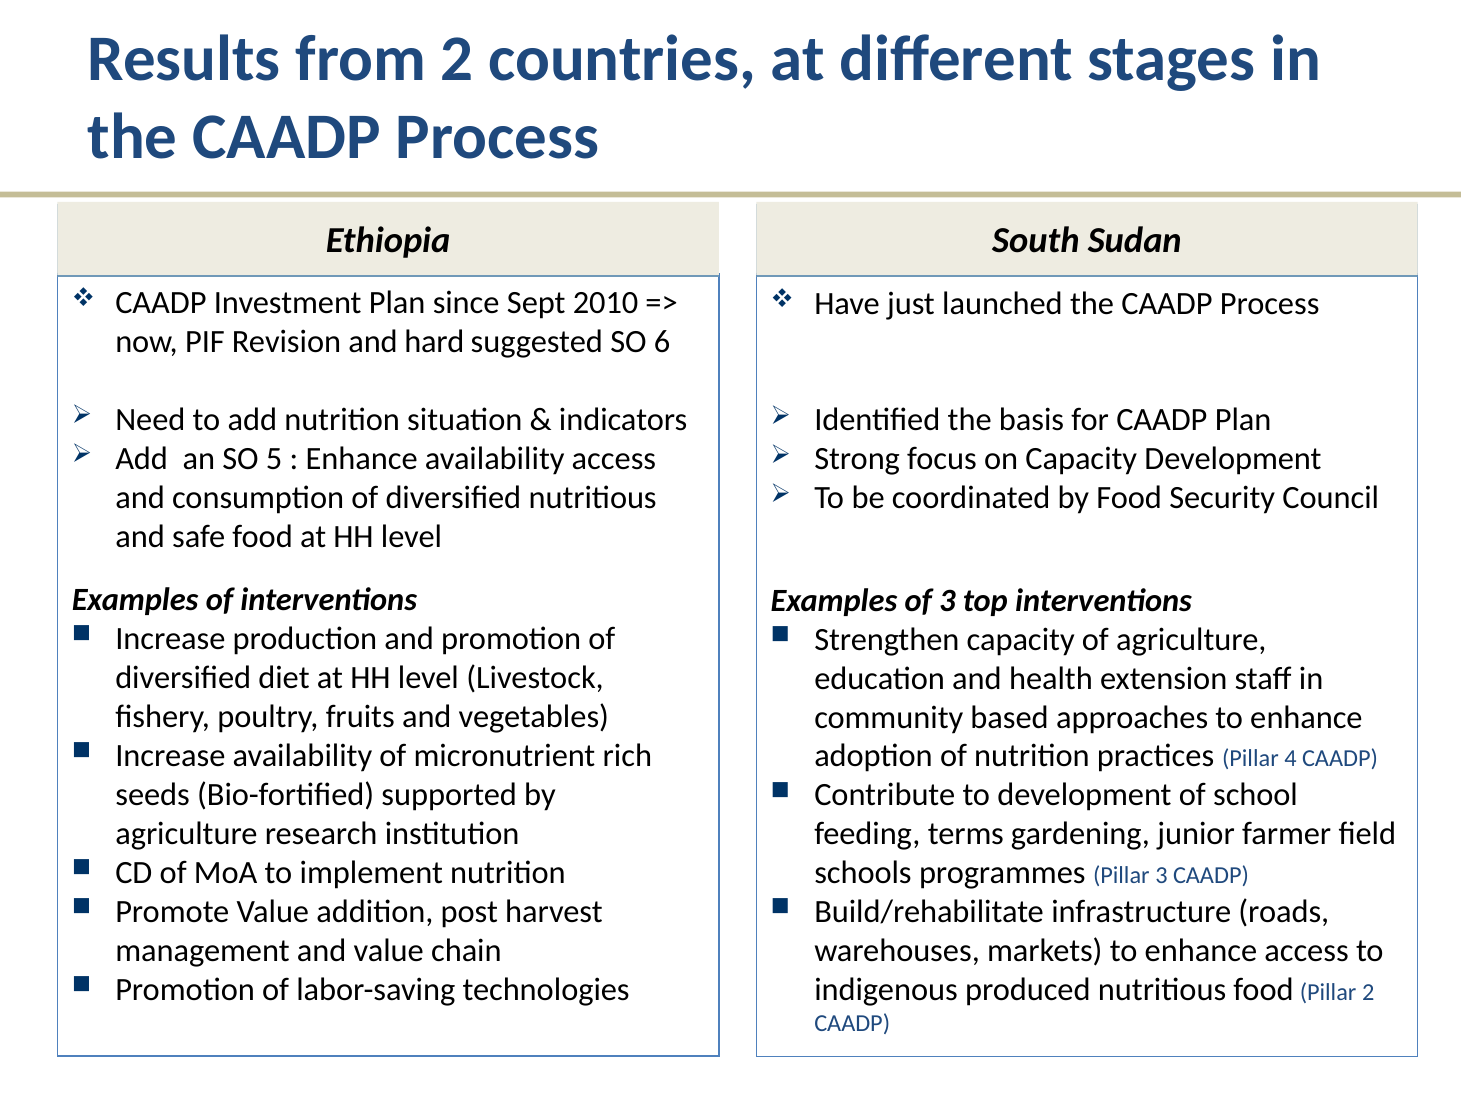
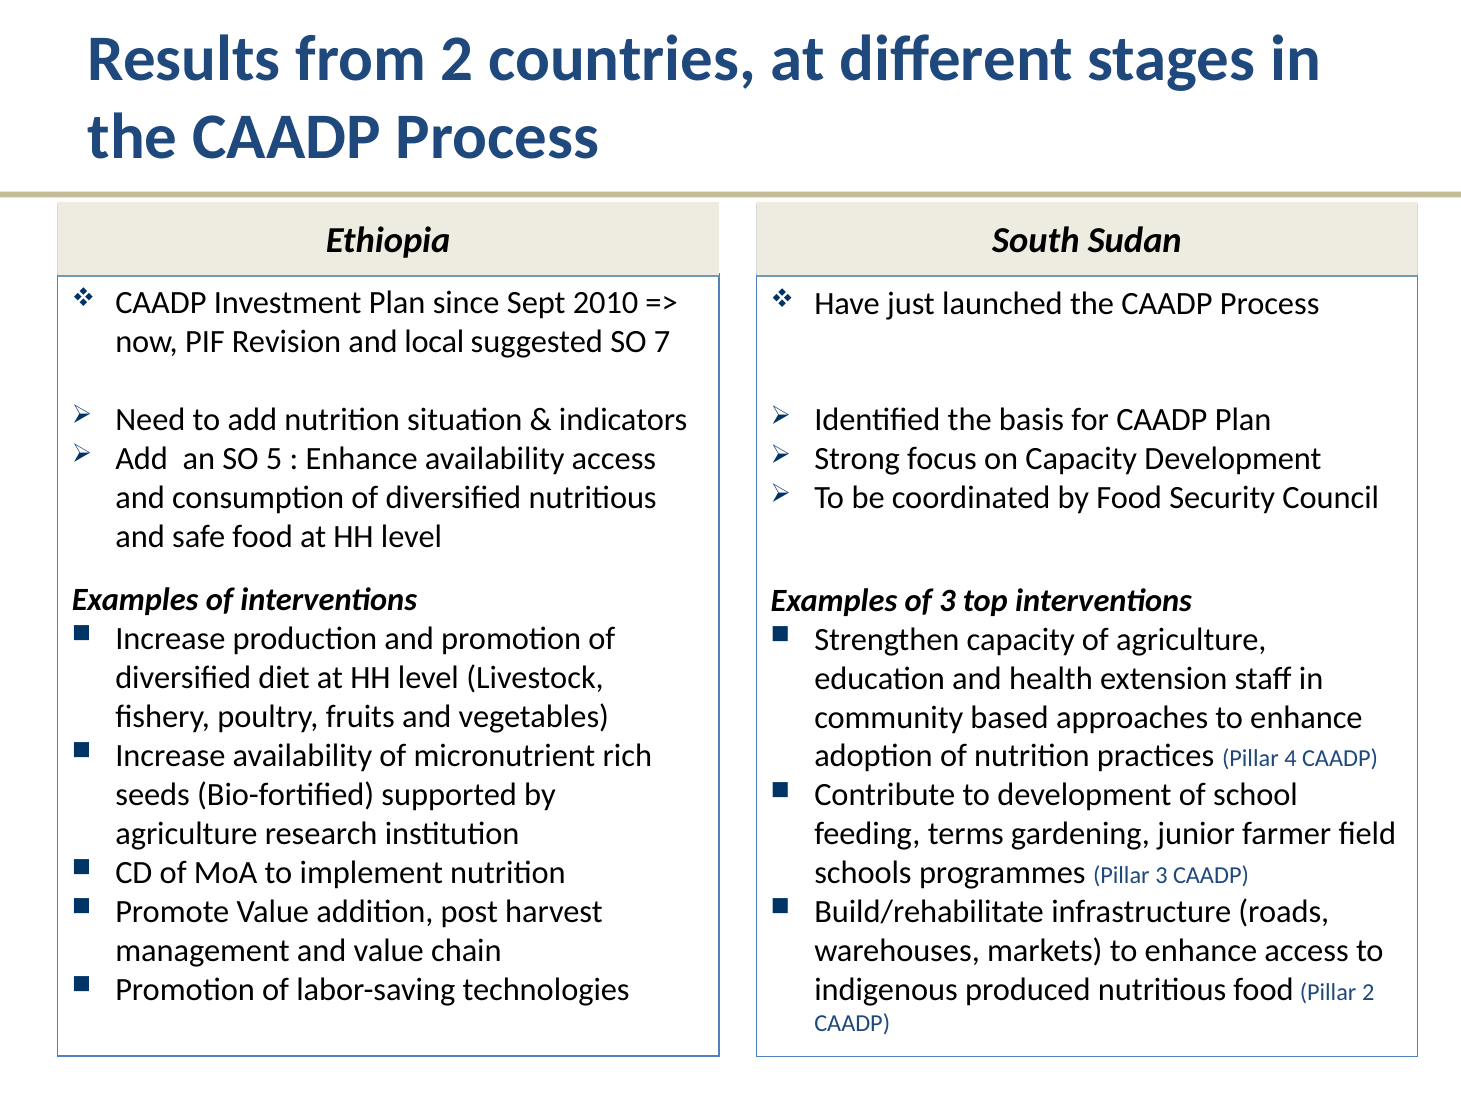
hard: hard -> local (434, 342)
6: 6 -> 7 (662, 342)
